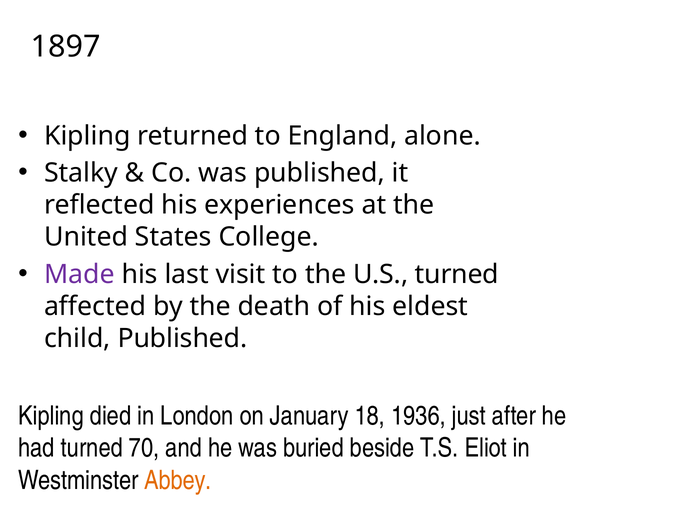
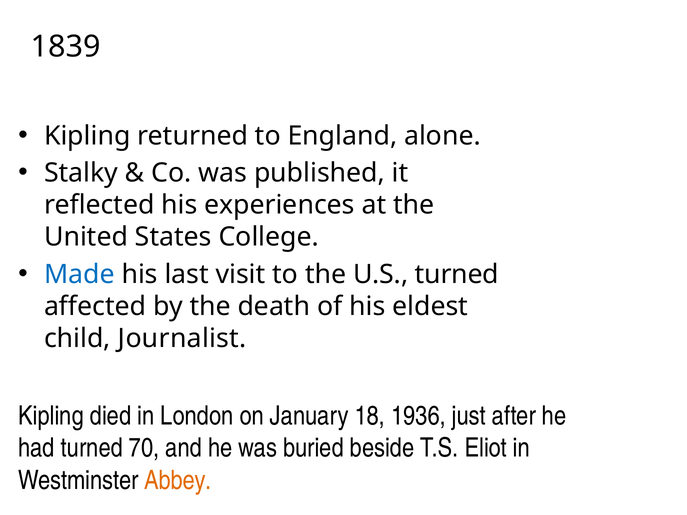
1897: 1897 -> 1839 (66, 47)
Made colour: purple -> blue (79, 274)
child Published: Published -> Journalist (182, 338)
